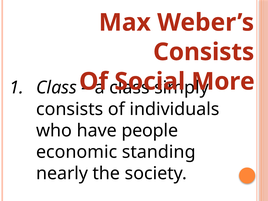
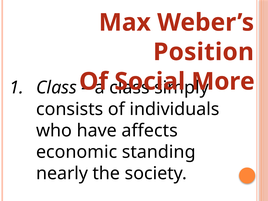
Consists: Consists -> Position (204, 52)
people: people -> affects (150, 131)
